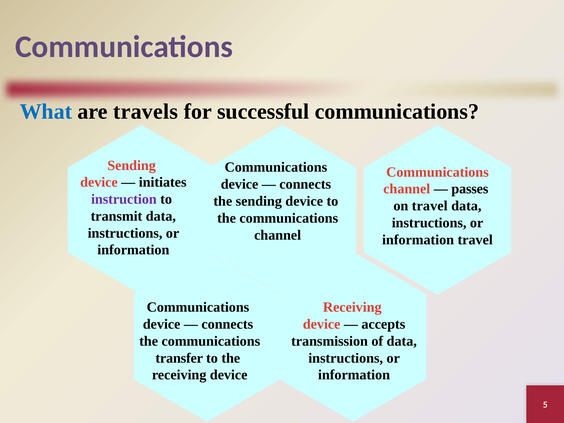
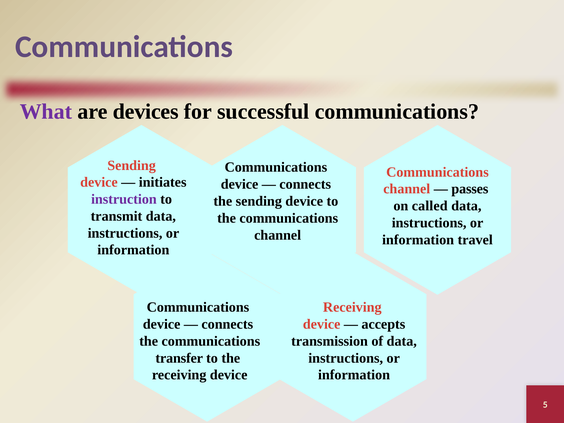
What colour: blue -> purple (46, 112)
travels: travels -> devices (146, 112)
on travel: travel -> called (430, 206)
